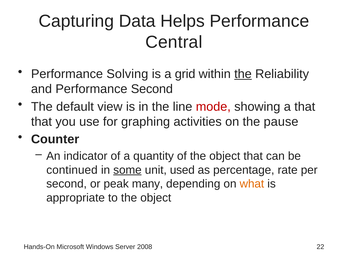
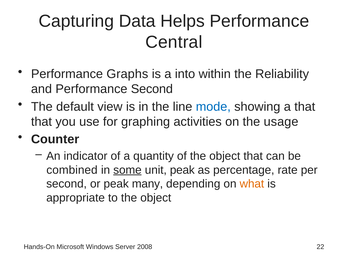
Solving: Solving -> Graphs (127, 74)
grid: grid -> into (185, 74)
the underline: present -> none (243, 74)
mode colour: red -> blue (213, 107)
pause: pause -> usage (281, 122)
continued: continued -> combined (72, 170)
unit used: used -> peak (182, 170)
